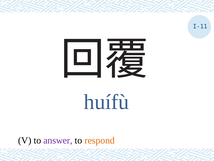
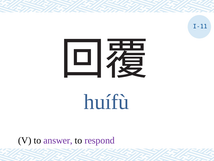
respond colour: orange -> purple (100, 140)
